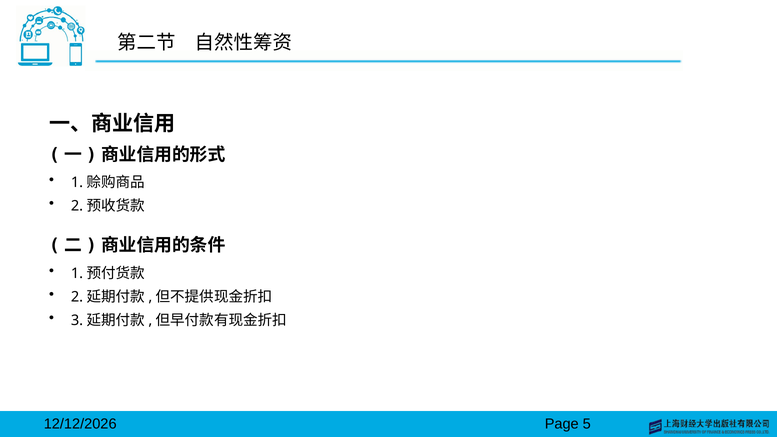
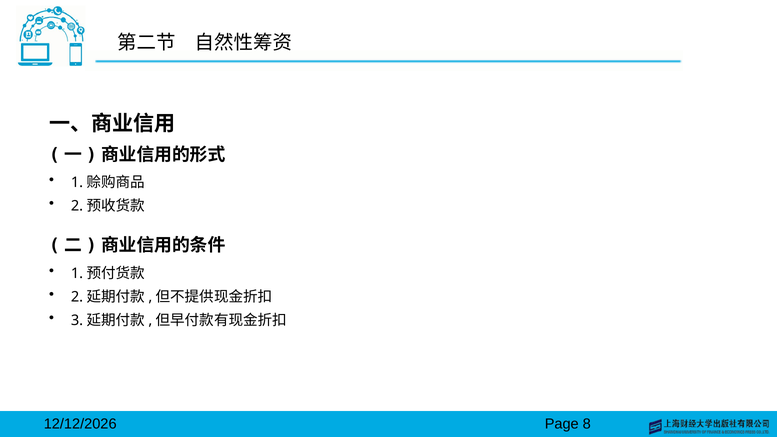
5: 5 -> 8 (587, 424)
